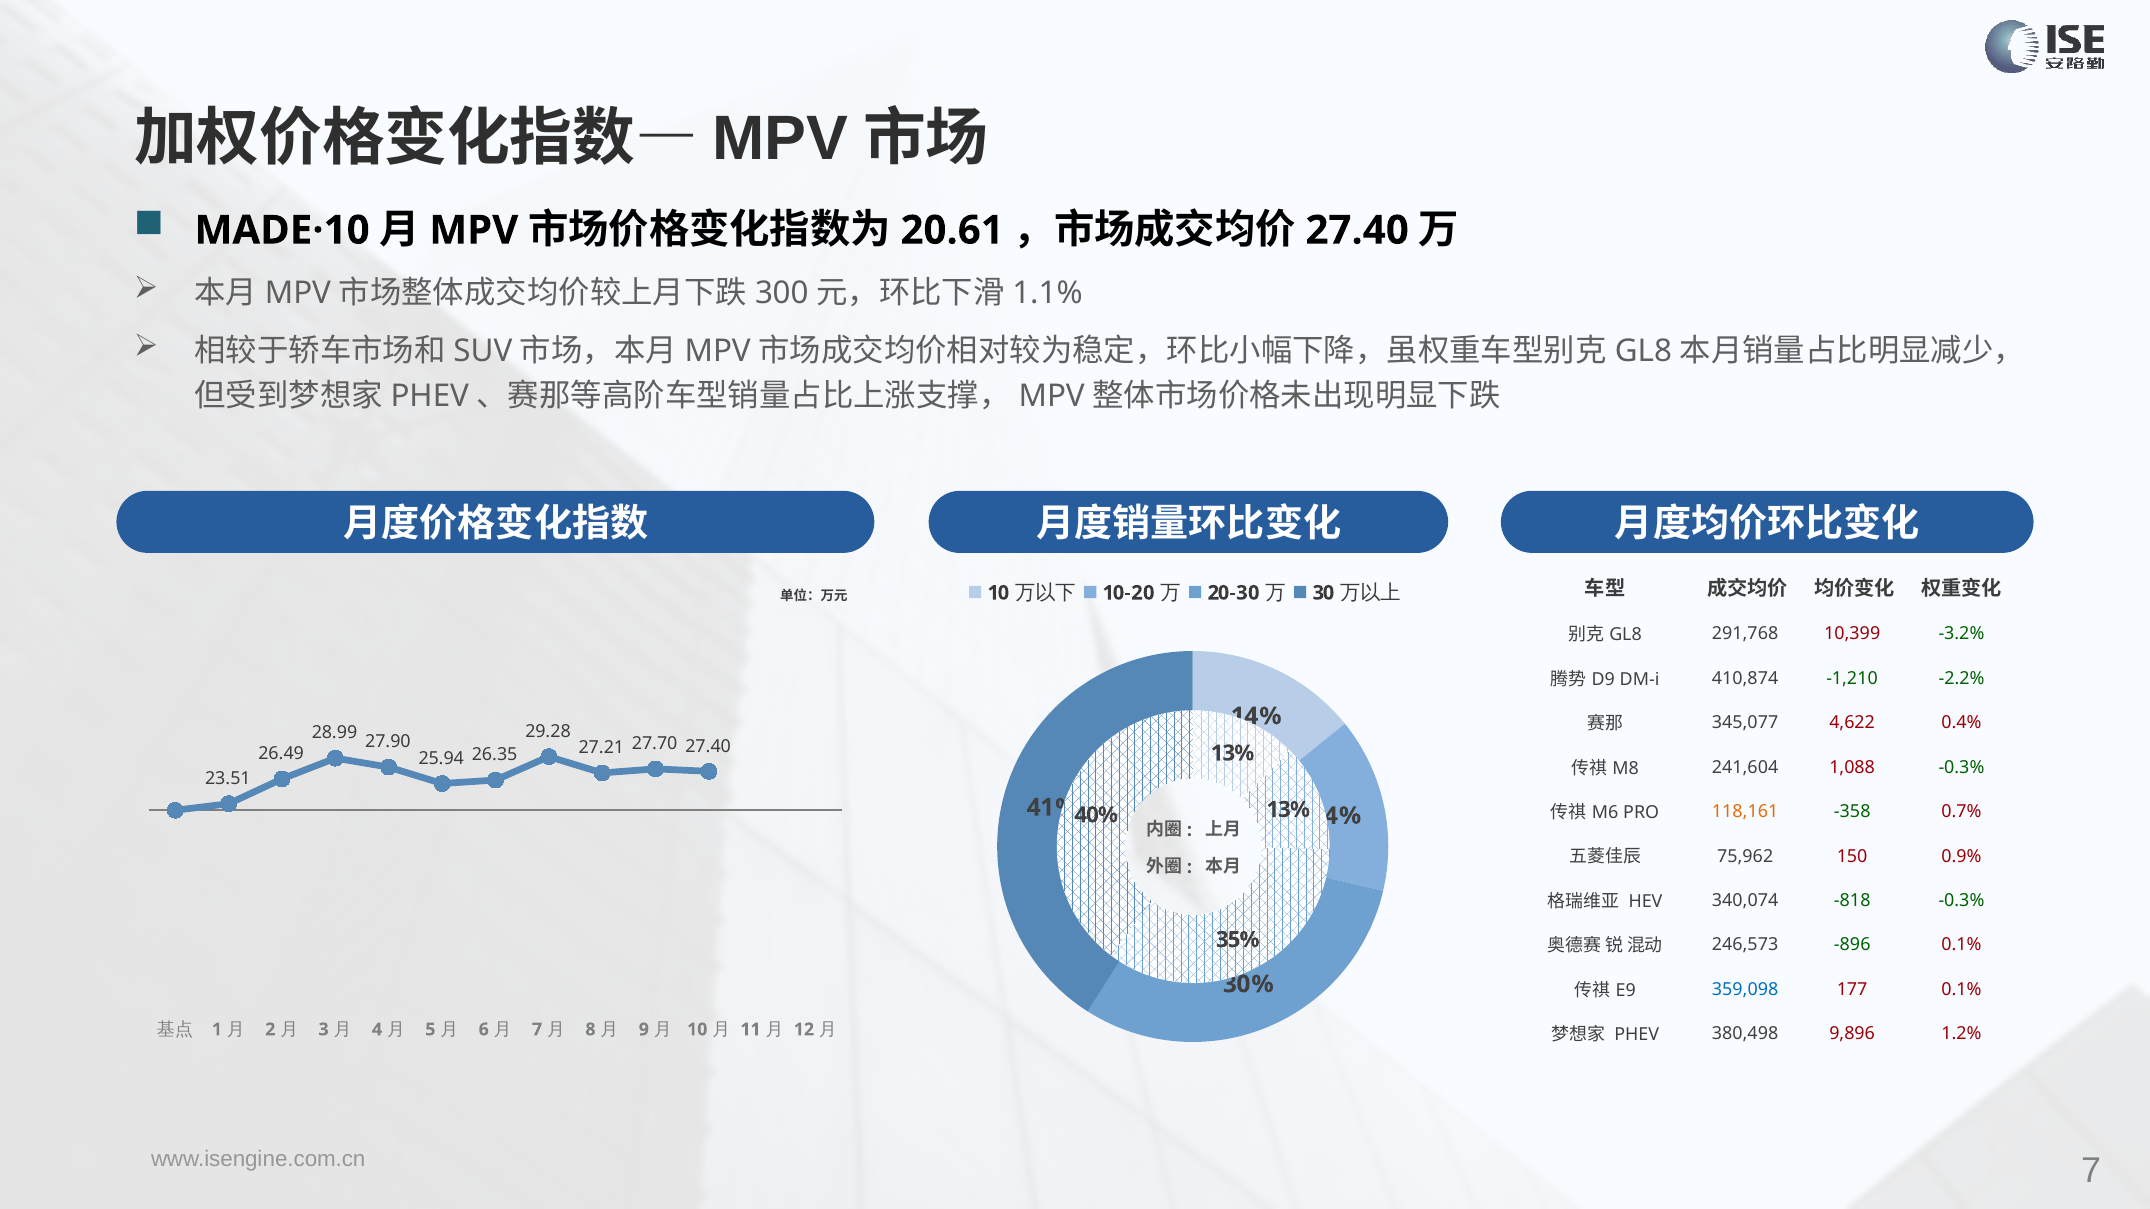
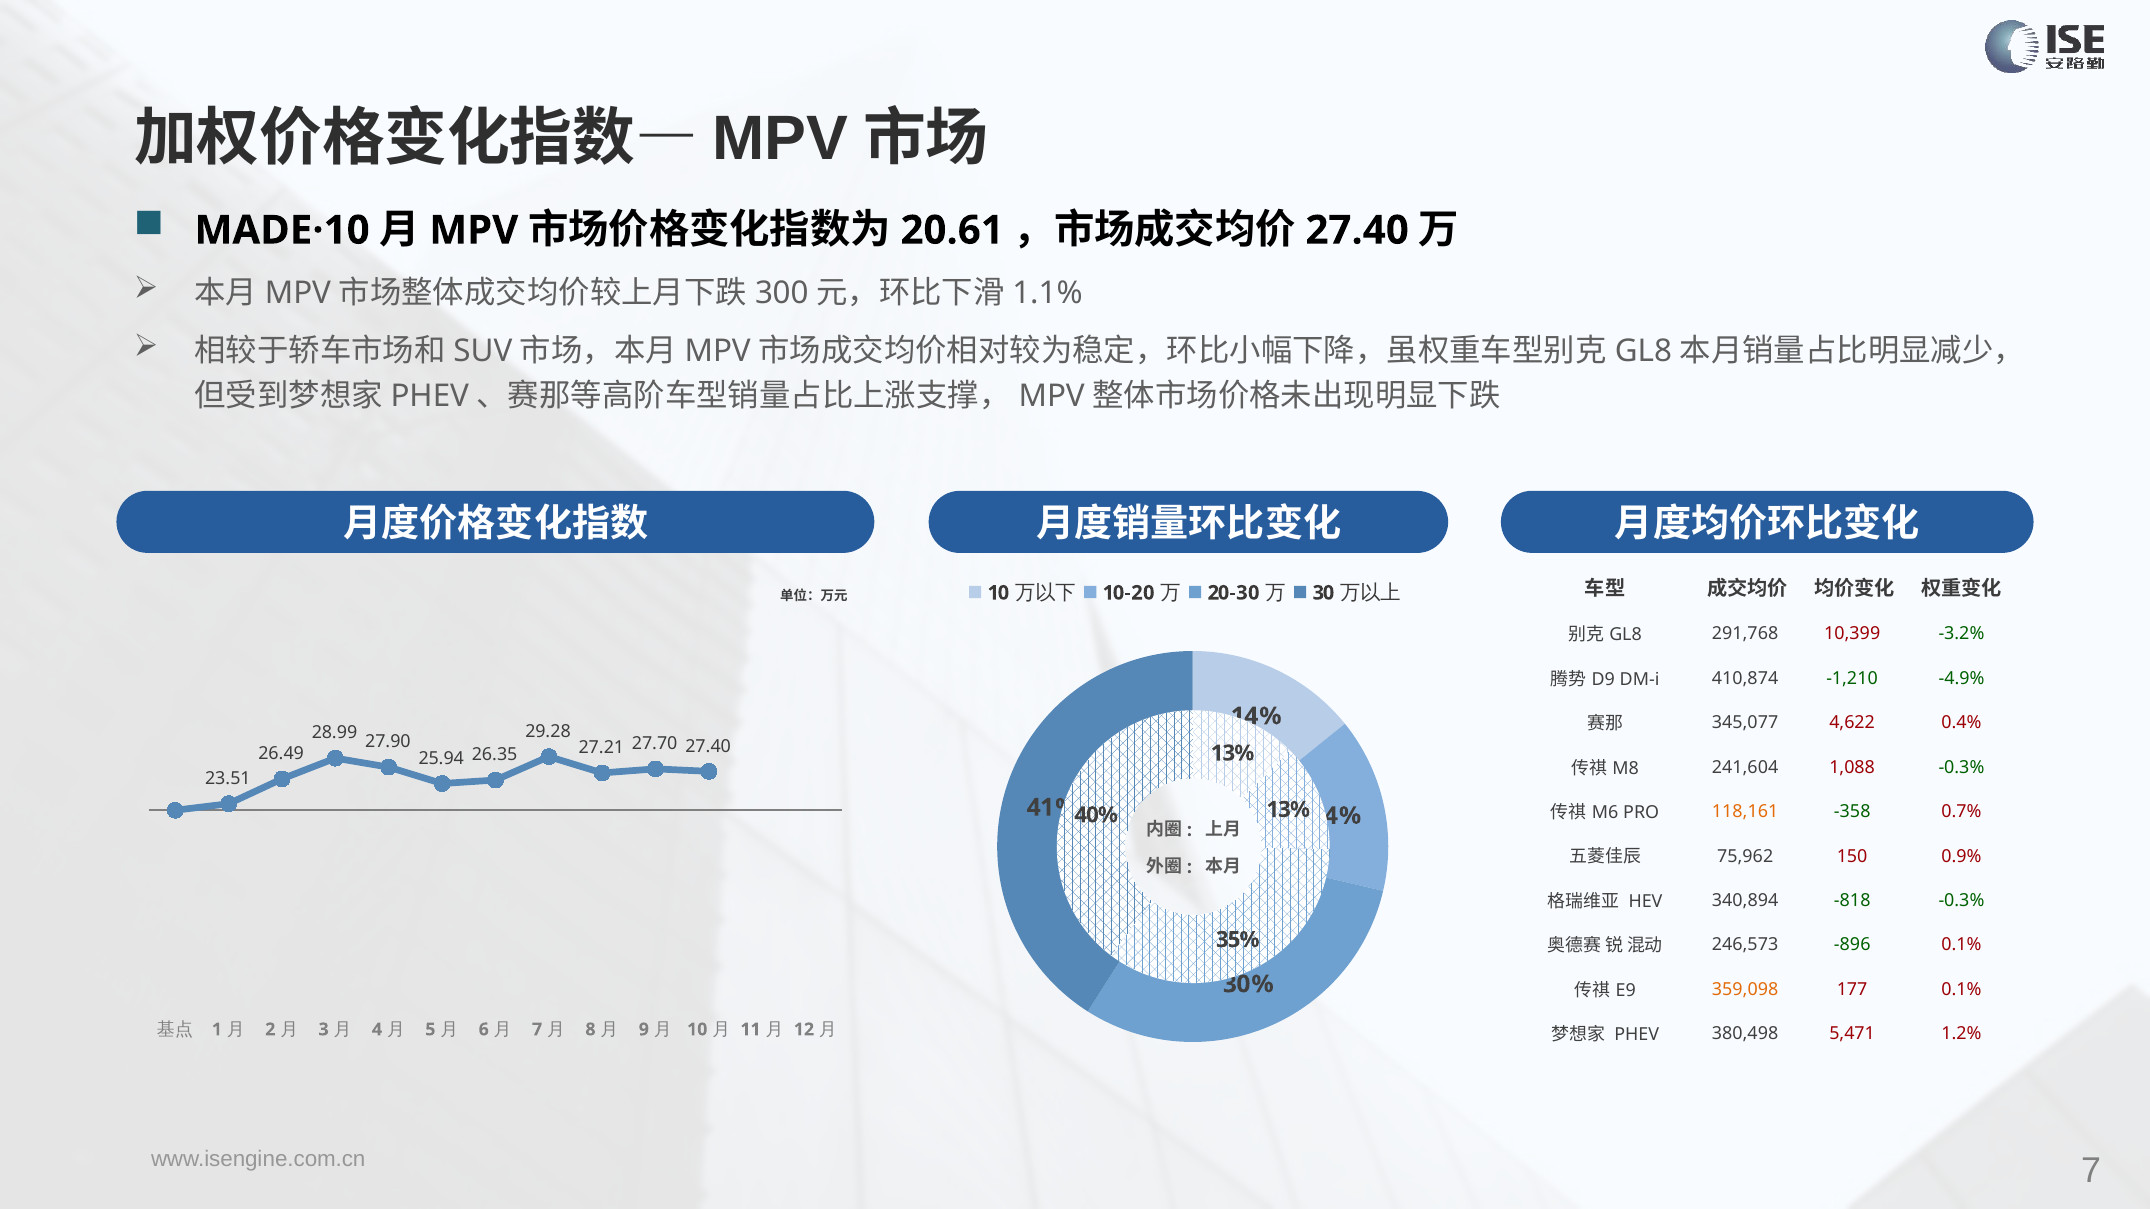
-2.2%: -2.2% -> -4.9% (1962, 679)
340,074: 340,074 -> 340,894 (1745, 901)
359,098 colour: blue -> orange (1745, 990)
9,896: 9,896 -> 5,471 (1852, 1034)
